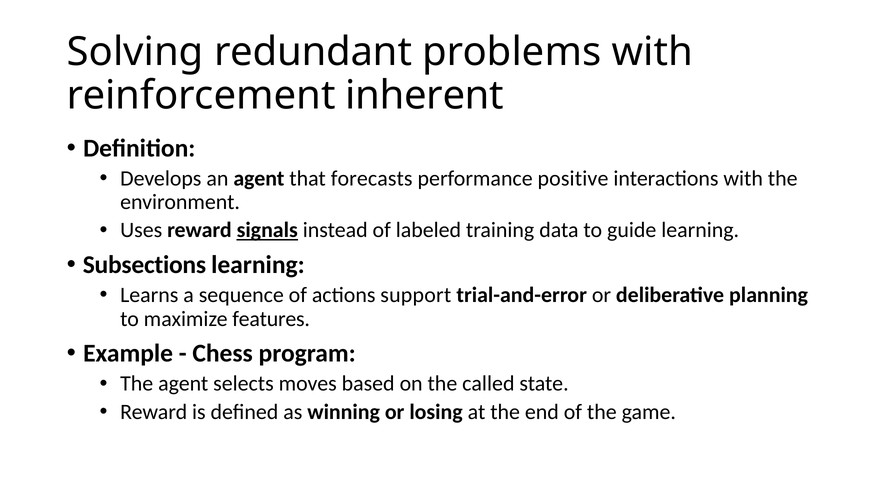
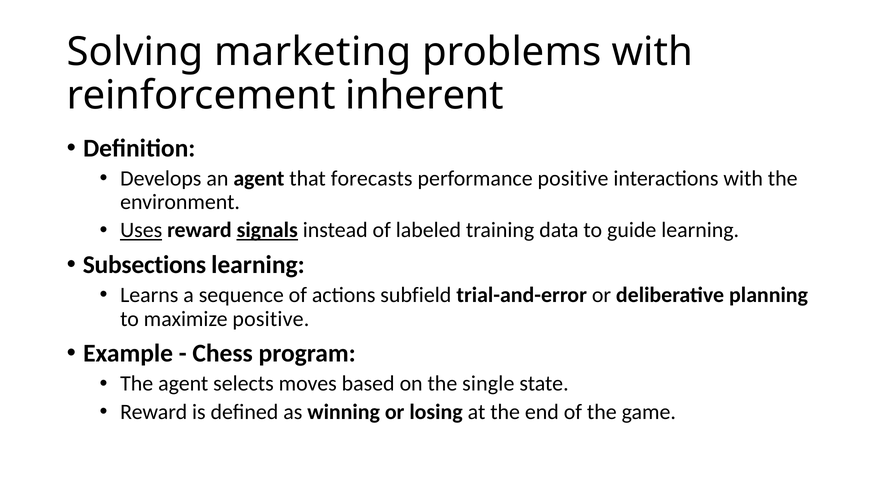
redundant: redundant -> marketing (313, 52)
Uses underline: none -> present (141, 230)
support: support -> subfield (416, 295)
maximize features: features -> positive (271, 319)
called: called -> single (488, 383)
